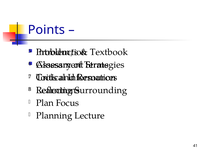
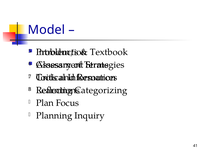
Points: Points -> Model (46, 30)
Surrounding: Surrounding -> Categorizing (101, 90)
Lecture: Lecture -> Inquiry (90, 116)
